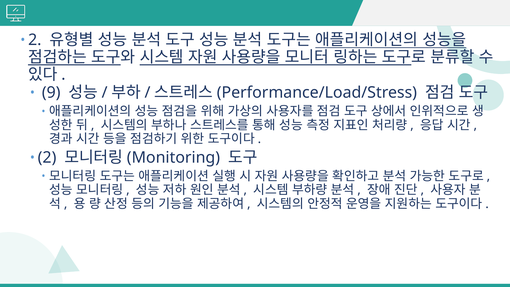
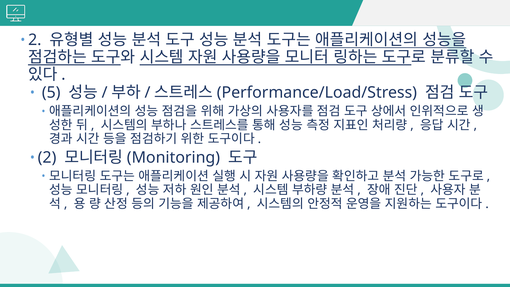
9: 9 -> 5 (51, 93)
